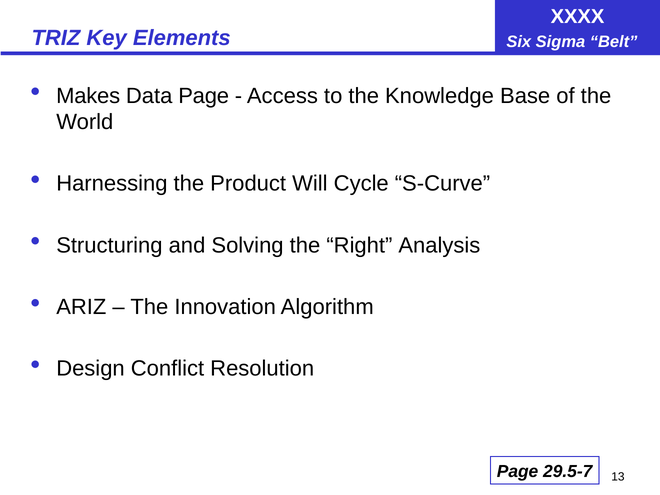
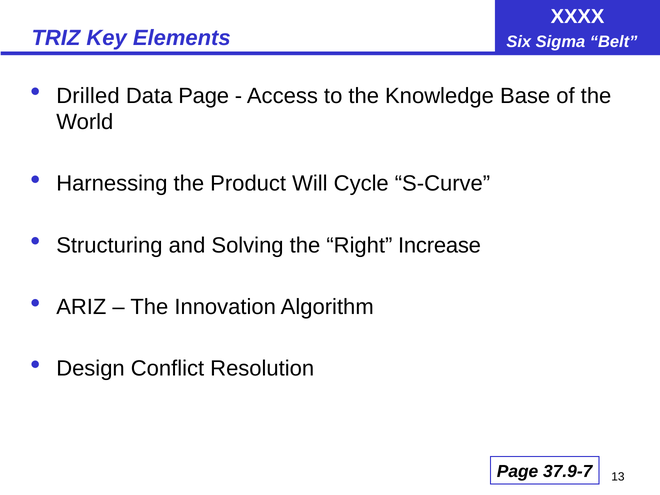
Makes: Makes -> Drilled (88, 96)
Analysis: Analysis -> Increase (440, 245)
29.5-7: 29.5-7 -> 37.9-7 (568, 471)
